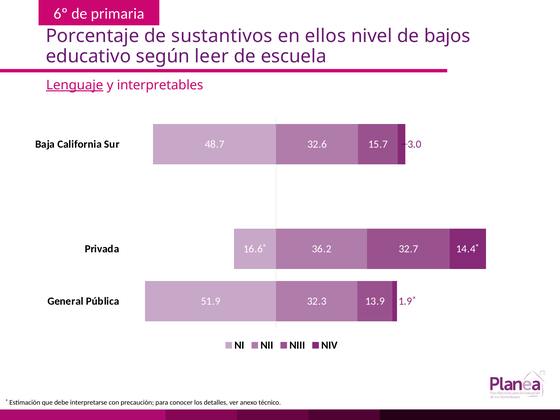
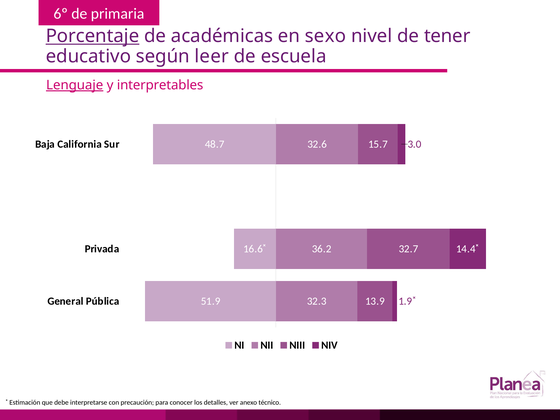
Porcentaje underline: none -> present (92, 36)
sustantivos: sustantivos -> académicas (222, 36)
ellos: ellos -> sexo (325, 36)
bajos: bajos -> tener (447, 36)
